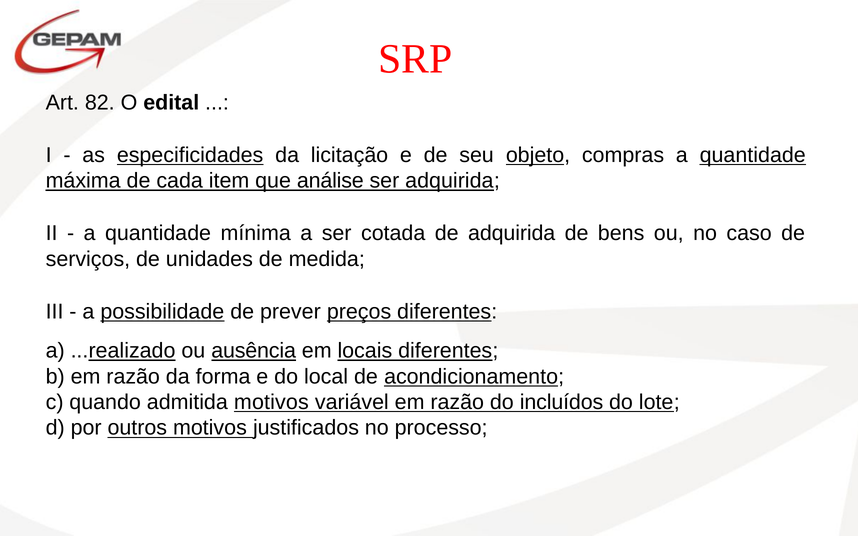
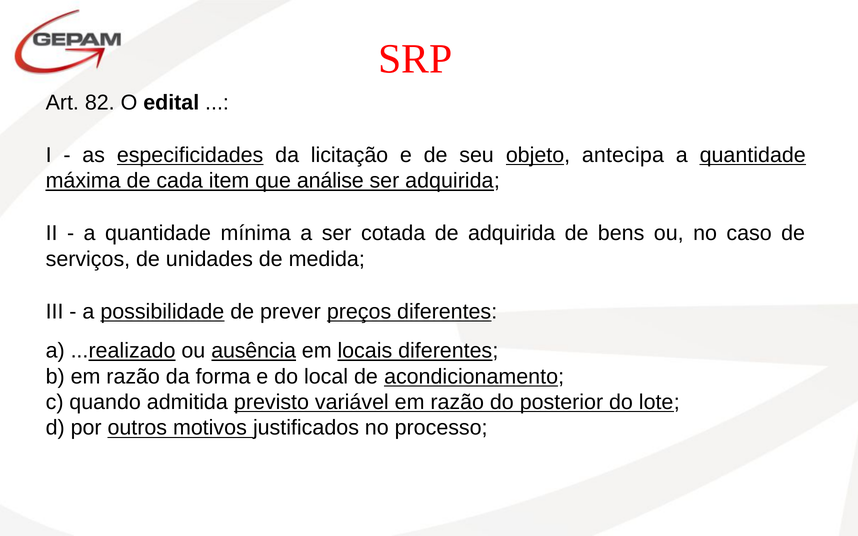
compras: compras -> antecipa (623, 155)
admitida motivos: motivos -> previsto (271, 402)
incluídos: incluídos -> posterior (561, 402)
